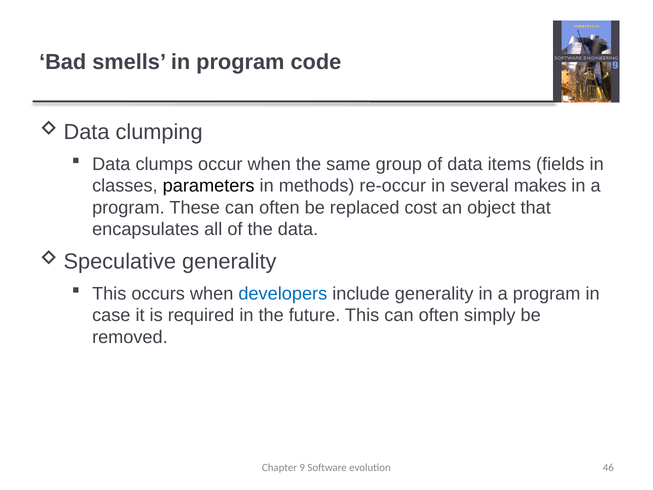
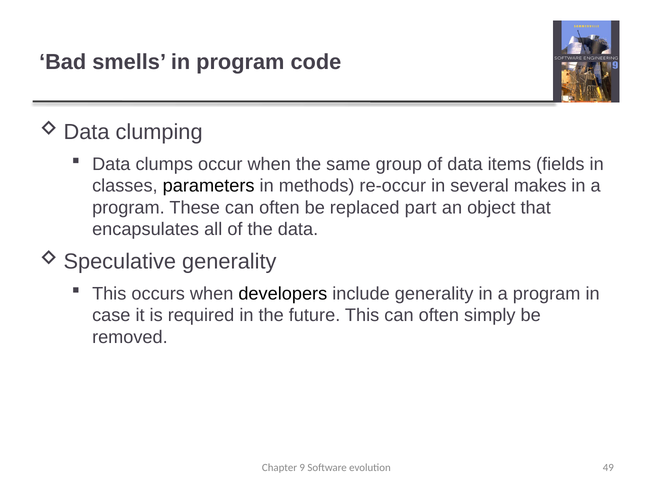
cost: cost -> part (421, 207)
developers colour: blue -> black (283, 294)
46: 46 -> 49 (608, 468)
